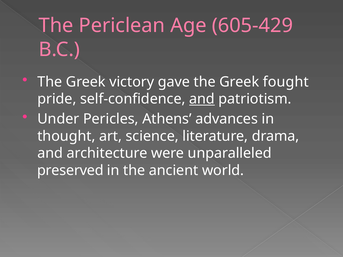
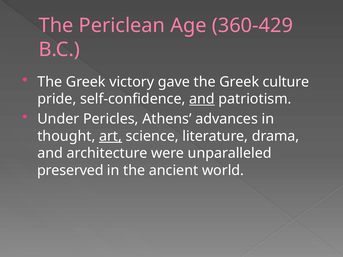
605-429: 605-429 -> 360-429 (252, 26)
fought: fought -> culture (286, 82)
art underline: none -> present (111, 136)
